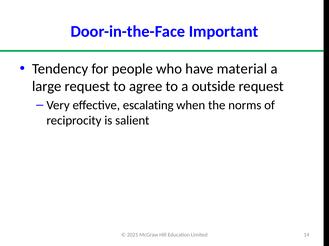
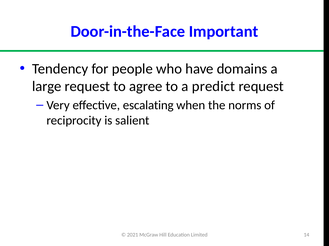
material: material -> domains (242, 69)
outside: outside -> predict (213, 87)
